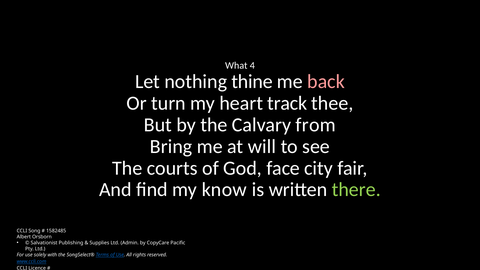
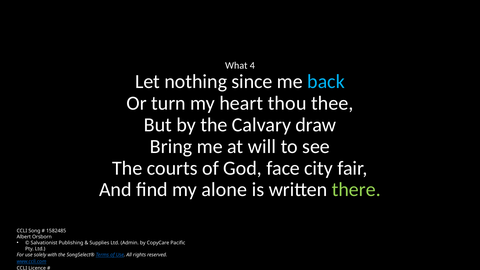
thine: thine -> since (252, 82)
back colour: pink -> light blue (326, 82)
track: track -> thou (287, 103)
from: from -> draw (316, 125)
know: know -> alone (224, 190)
